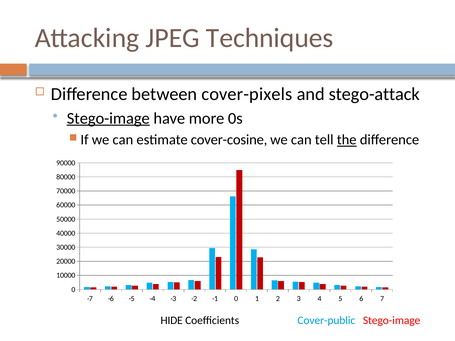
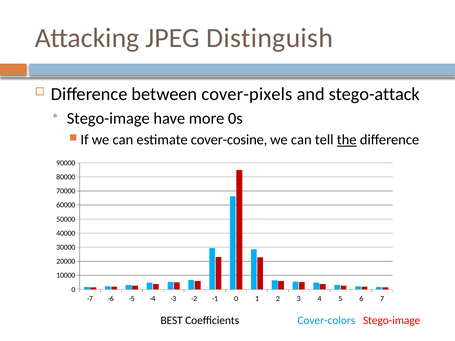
Techniques: Techniques -> Distinguish (270, 38)
Stego-image underline: present -> none (108, 118)
HIDE: HIDE -> BEST (172, 321)
Cover-public: Cover-public -> Cover-colors (326, 321)
